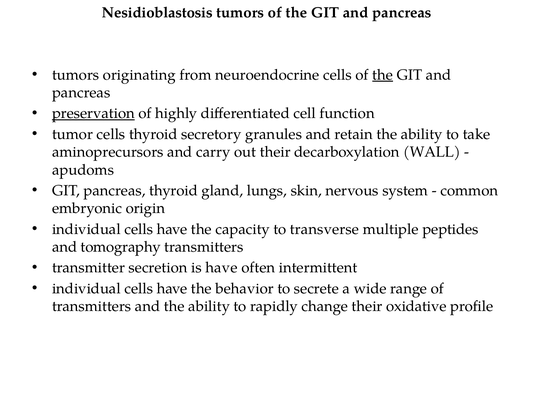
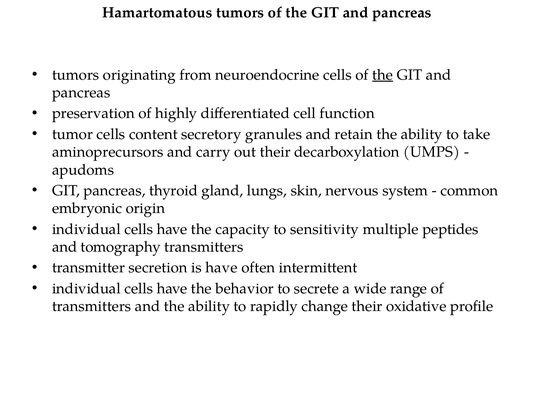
Nesidioblastosis: Nesidioblastosis -> Hamartomatous (157, 13)
preservation underline: present -> none (93, 114)
cells thyroid: thyroid -> content (153, 134)
WALL: WALL -> UMPS (432, 152)
transverse: transverse -> sensitivity (324, 229)
